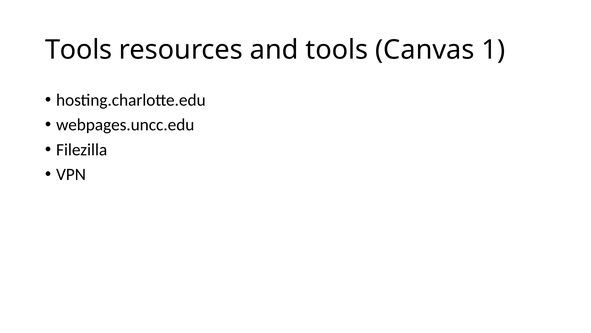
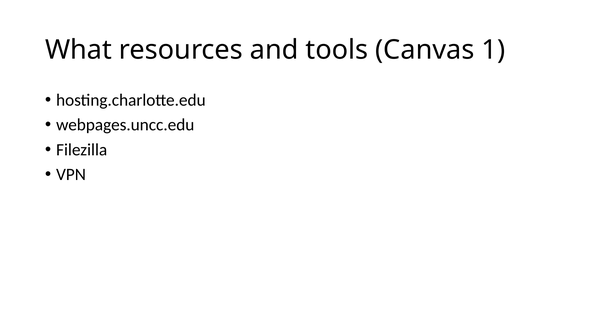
Tools: Tools -> What (79, 50)
